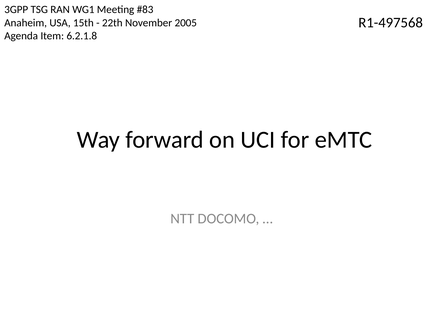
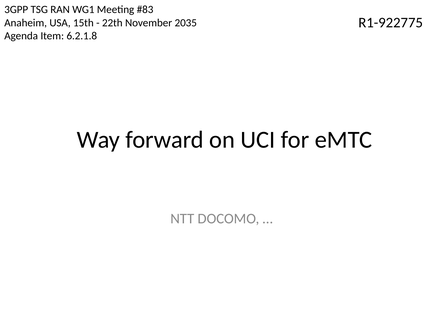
R1-497568: R1-497568 -> R1-922775 (391, 23)
2005: 2005 -> 2035 (186, 23)
